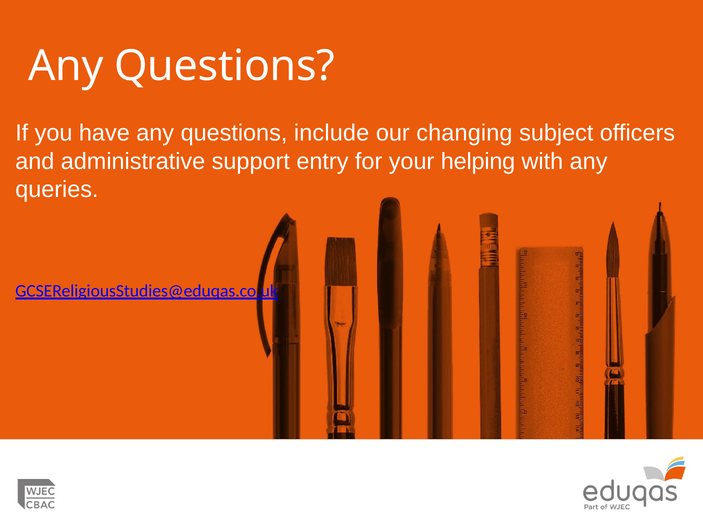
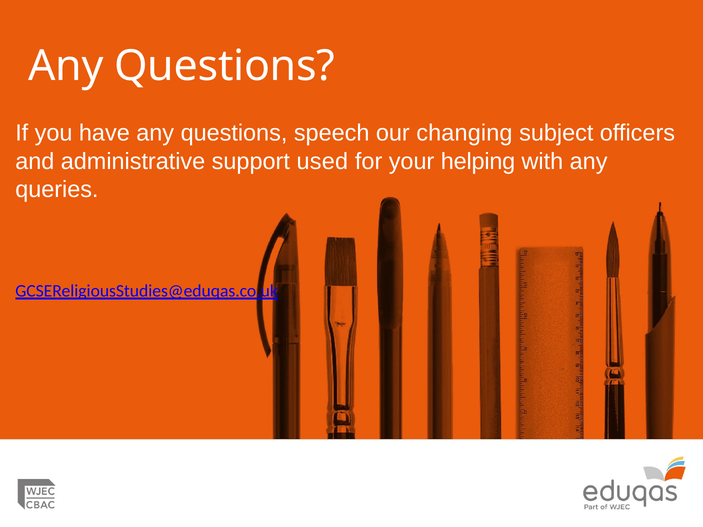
include: include -> speech (332, 133)
entry: entry -> used (322, 161)
